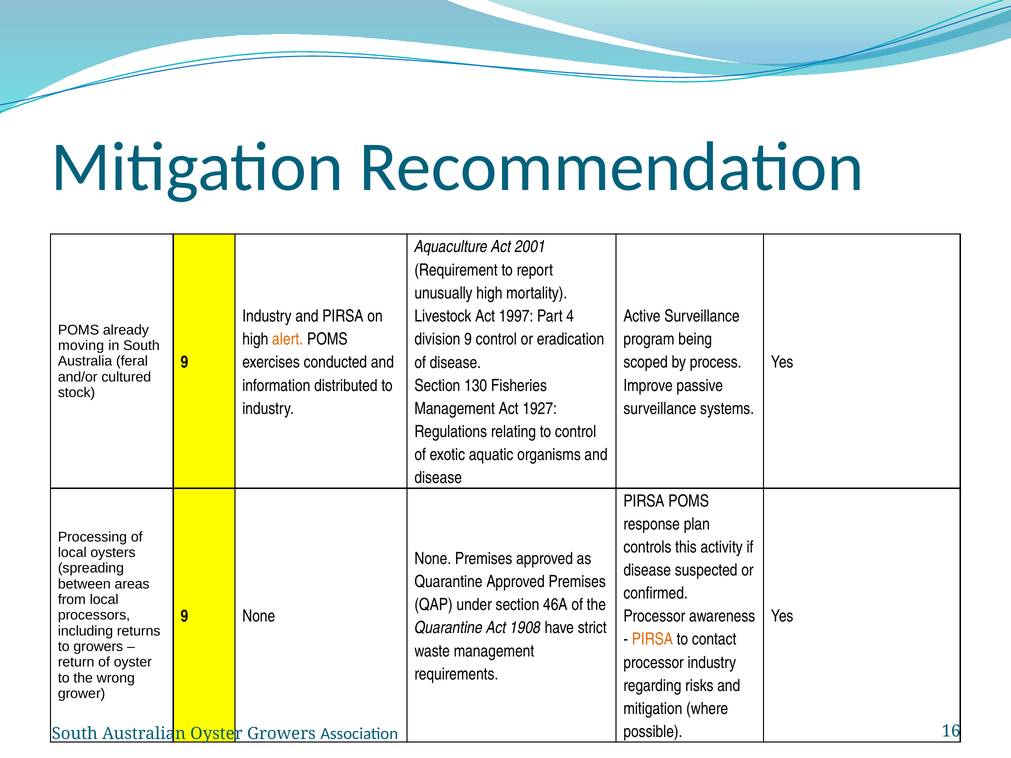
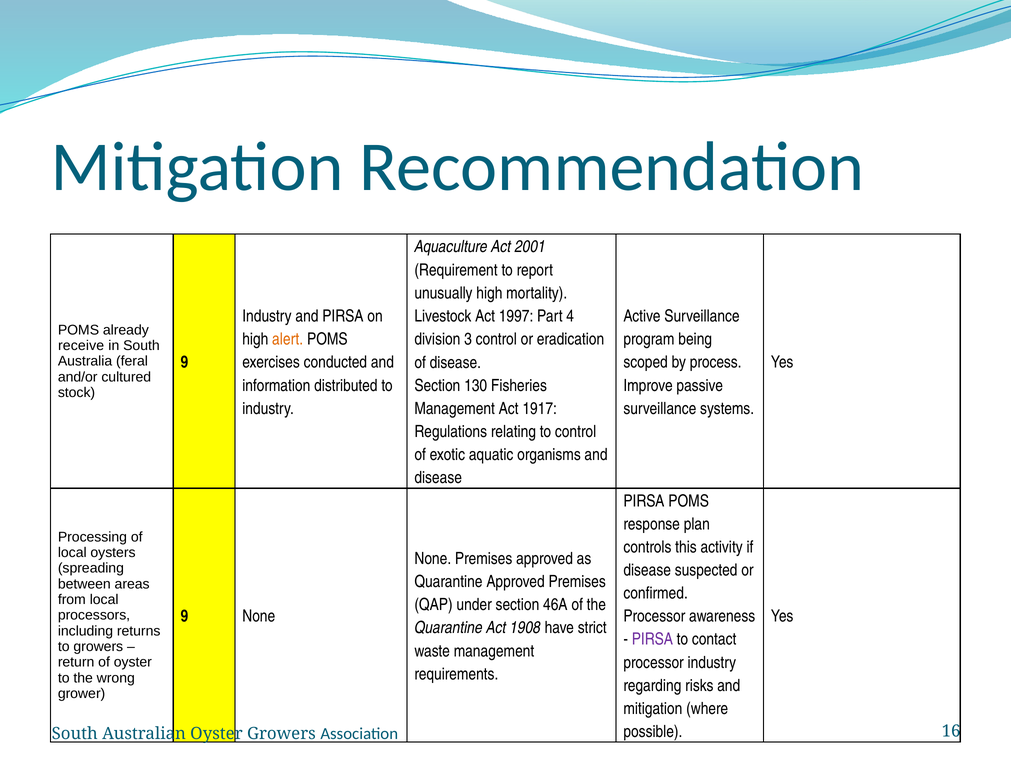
division 9: 9 -> 3 (468, 339)
moving: moving -> receive (81, 346)
1927: 1927 -> 1917 (540, 409)
PIRSA colour: orange -> purple (652, 640)
